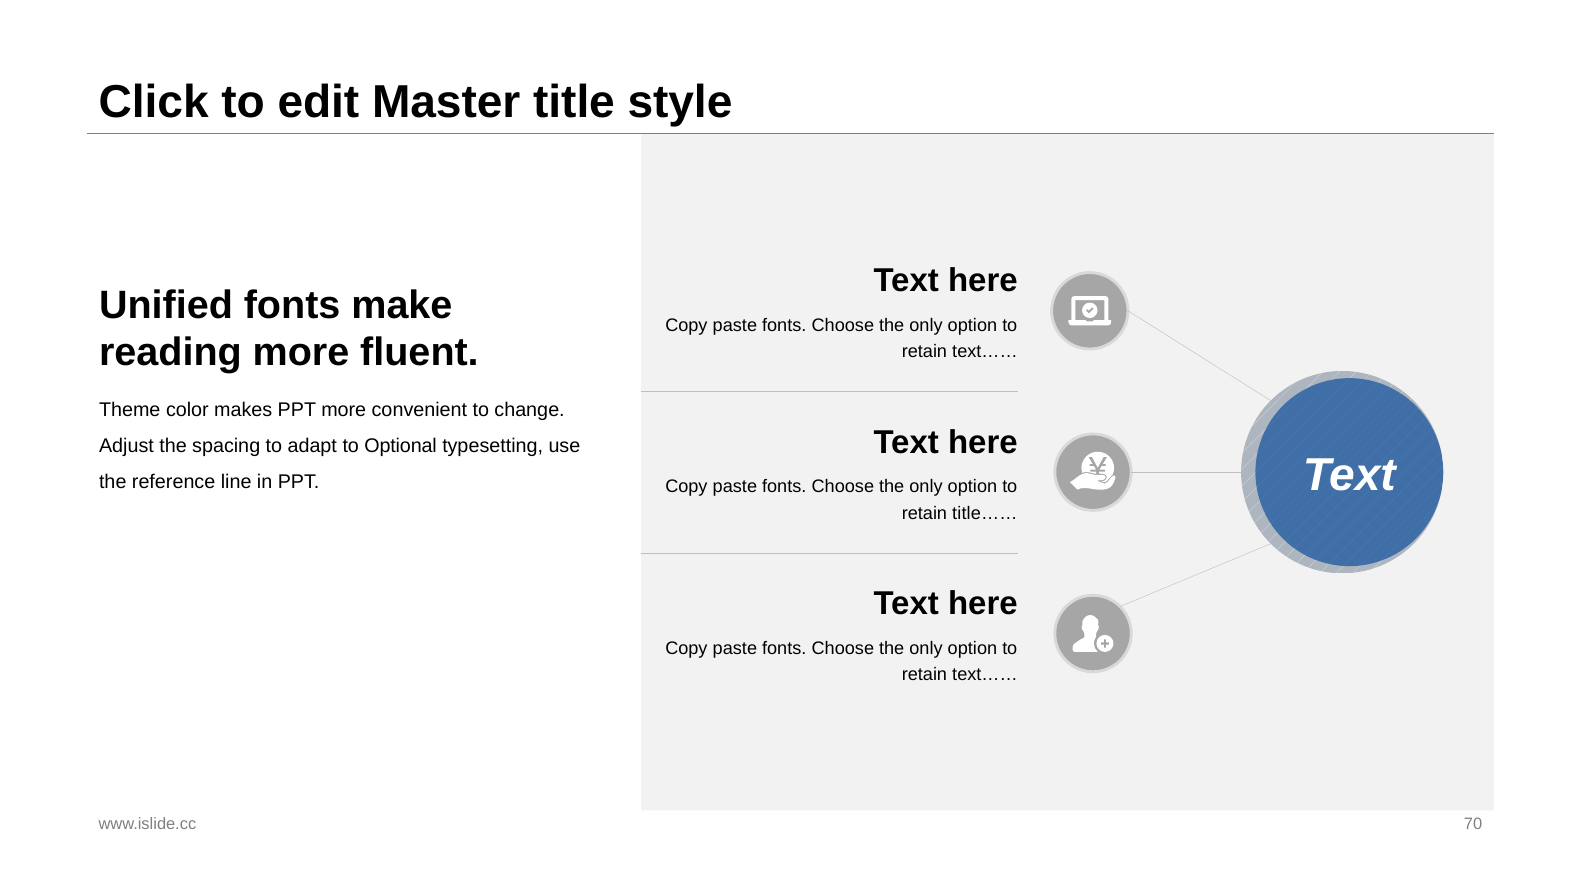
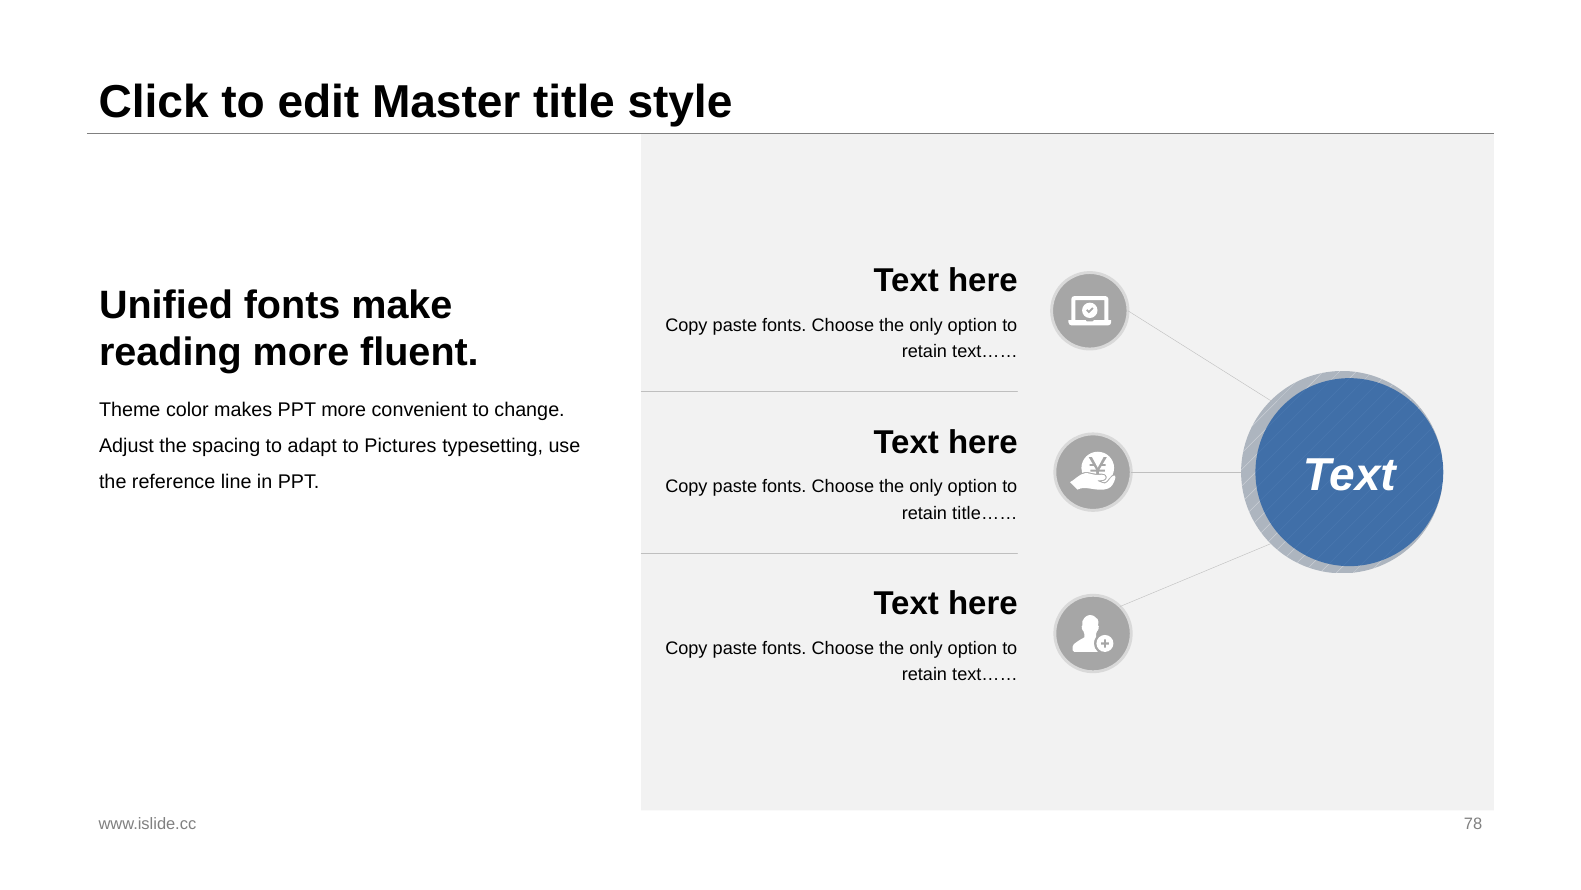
Optional: Optional -> Pictures (400, 446)
70: 70 -> 78 (1473, 824)
